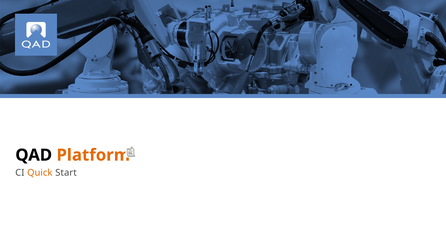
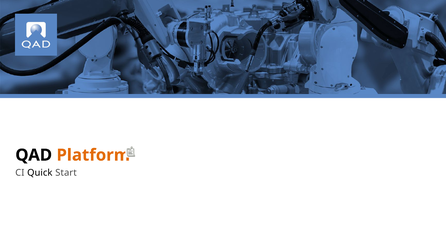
Quick colour: orange -> black (40, 173)
